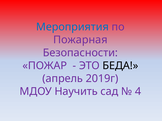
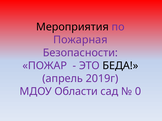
Мероприятия colour: blue -> black (72, 27)
Научить: Научить -> Области (76, 92)
4: 4 -> 0 (138, 92)
